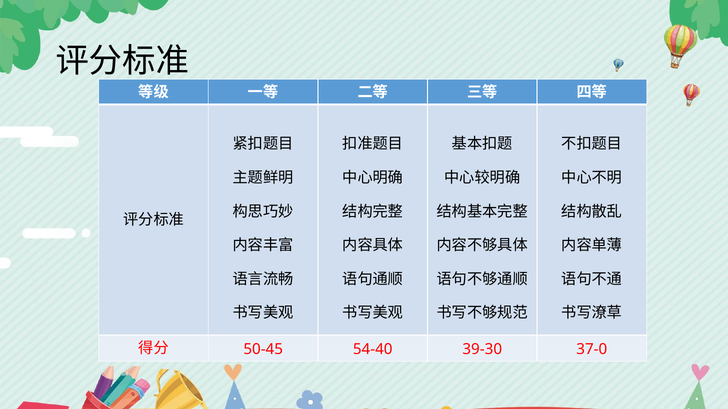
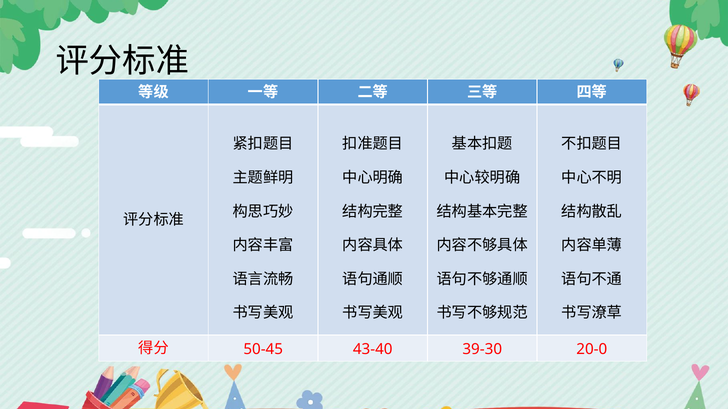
54-40: 54-40 -> 43-40 (373, 349)
37-0: 37-0 -> 20-0 (592, 349)
